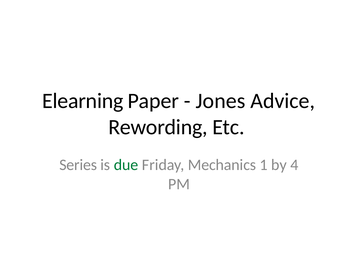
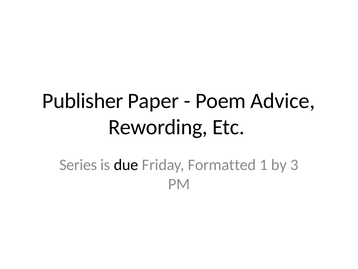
Elearning: Elearning -> Publisher (83, 101)
Jones: Jones -> Poem (221, 101)
due colour: green -> black (126, 165)
Mechanics: Mechanics -> Formatted (222, 165)
4: 4 -> 3 (294, 165)
